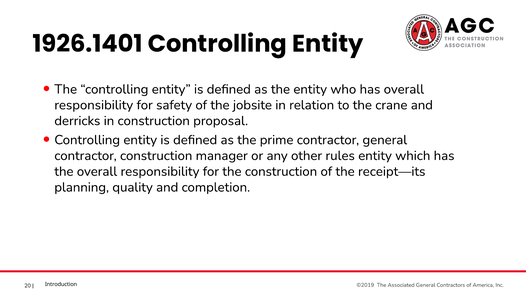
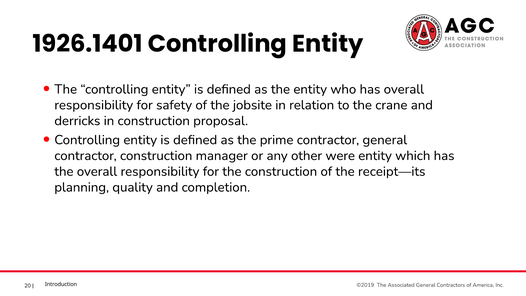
rules: rules -> were (340, 156)
